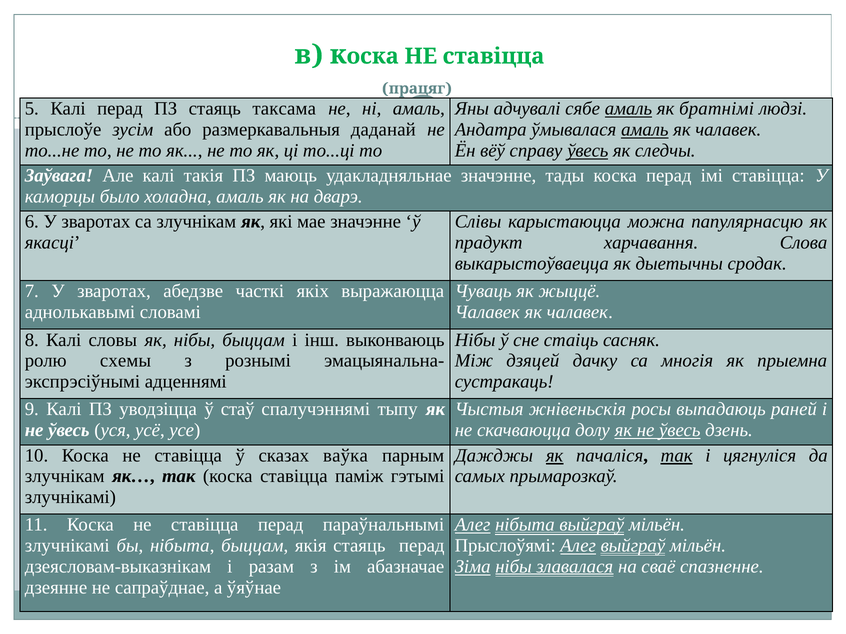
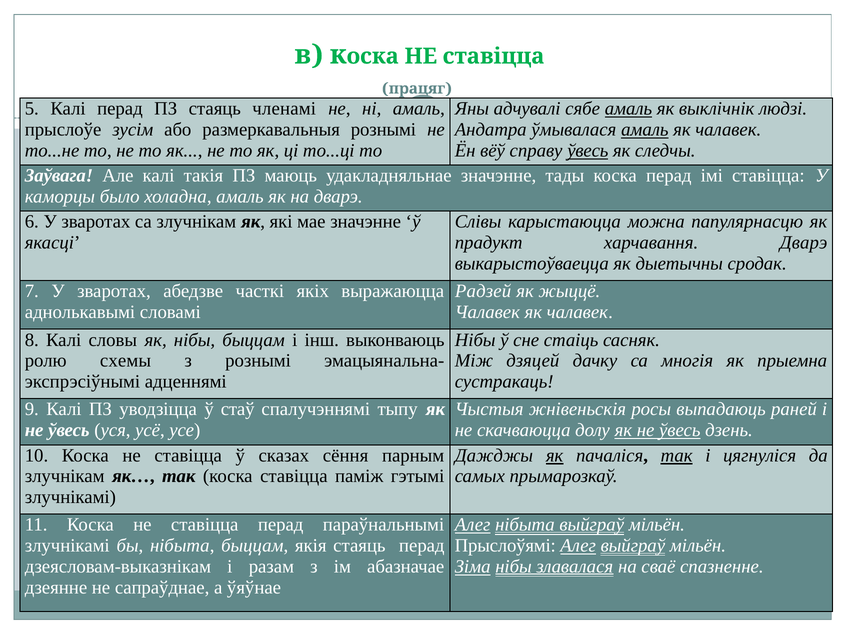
таксама: таксама -> членамі (284, 109)
братнімі: братнімі -> выклічнік (717, 109)
размеркавальныя даданай: даданай -> рознымі (383, 130)
харчавання Слова: Слова -> Дварэ (804, 243)
Чуваць: Чуваць -> Радзей (483, 291)
ваўка: ваўка -> сёння (346, 456)
